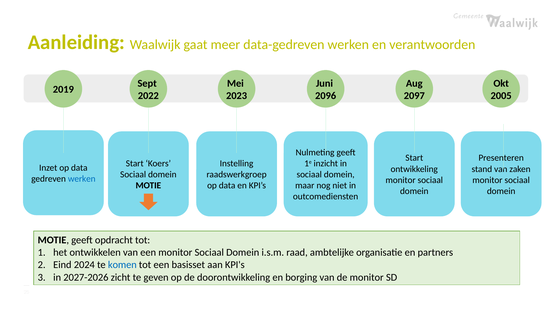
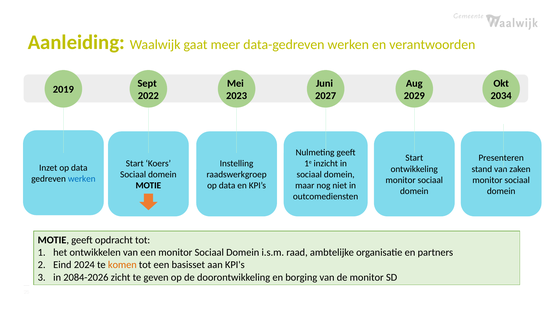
2096: 2096 -> 2027 (326, 96)
2097: 2097 -> 2029 (414, 96)
2005: 2005 -> 2034 (501, 96)
komen colour: blue -> orange (122, 264)
2027-2026: 2027-2026 -> 2084-2026 (86, 277)
